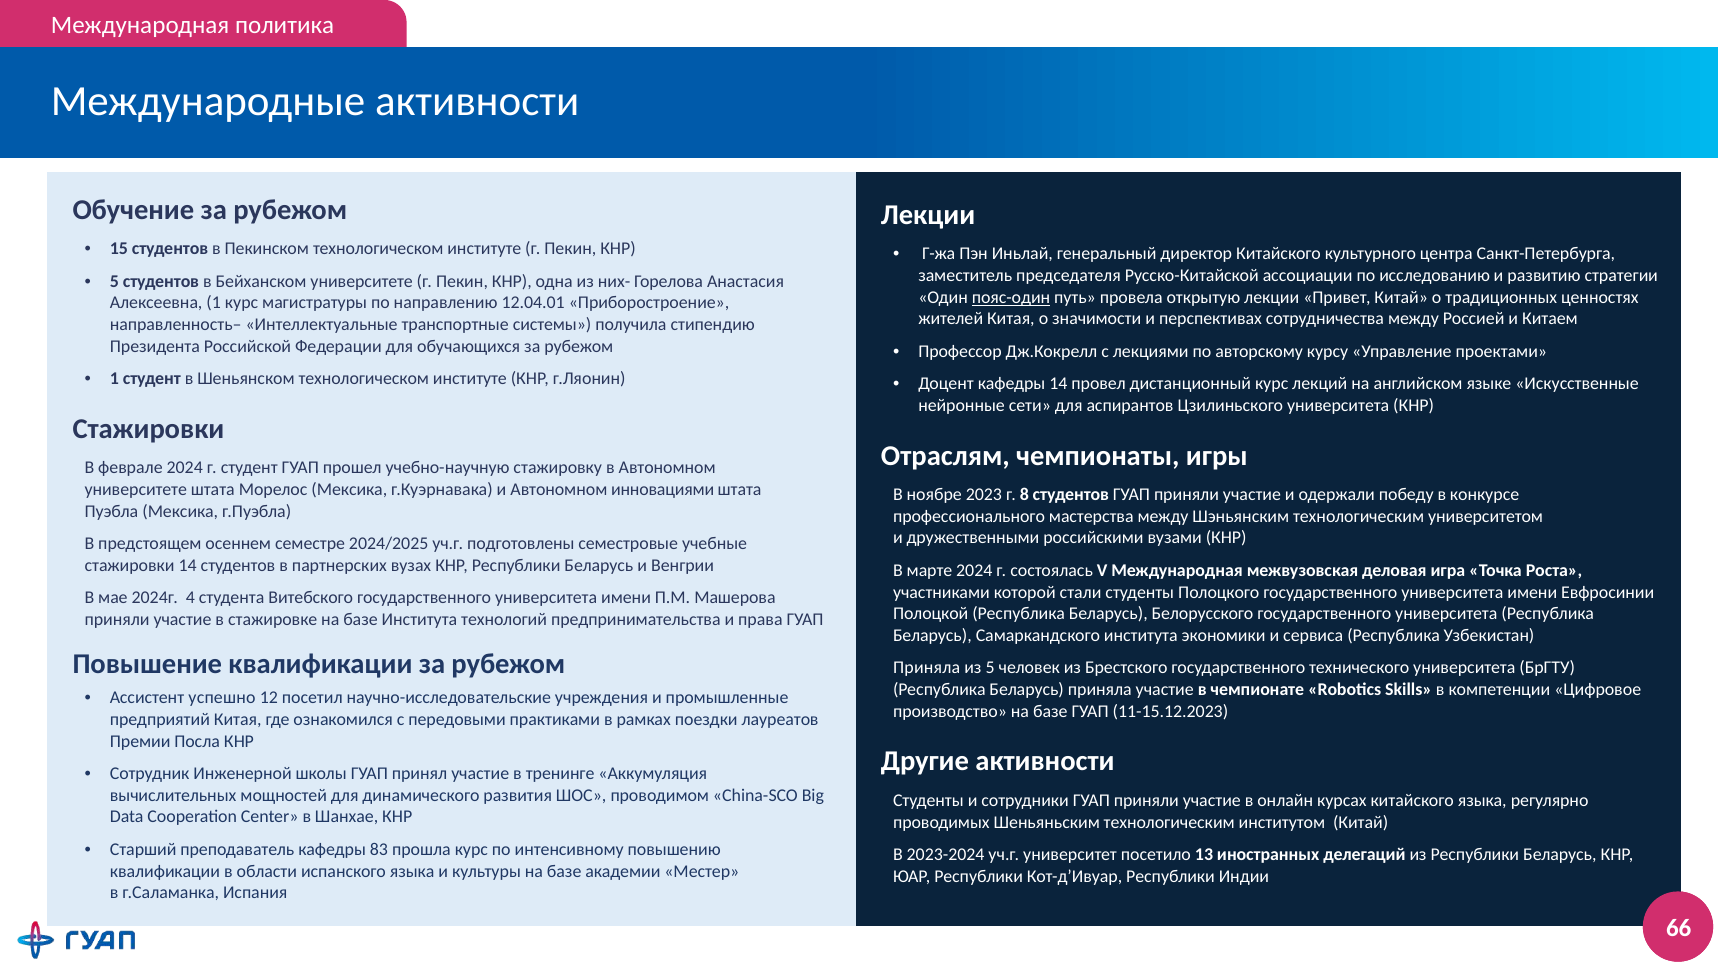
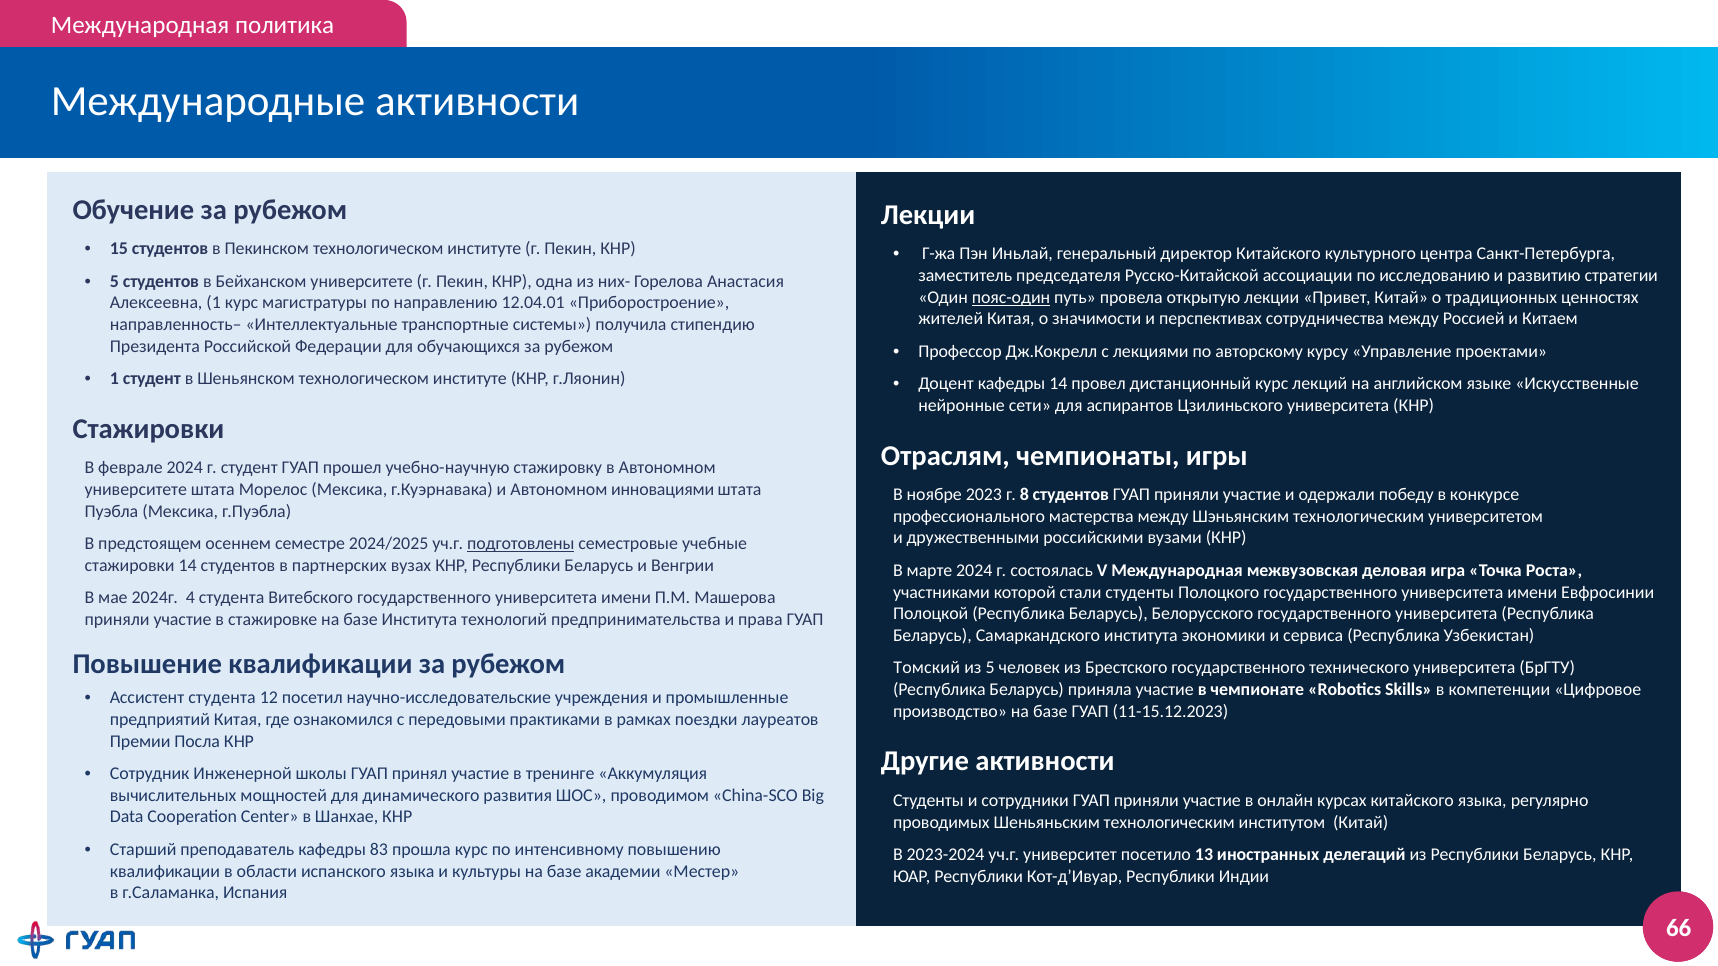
подготовлены underline: none -> present (521, 544)
Приняла: Приняла -> Томский (927, 668)
Ассистент успешно: успешно -> студента (222, 698)
